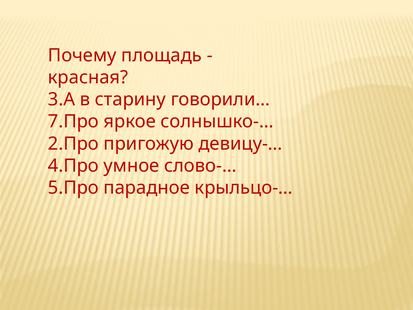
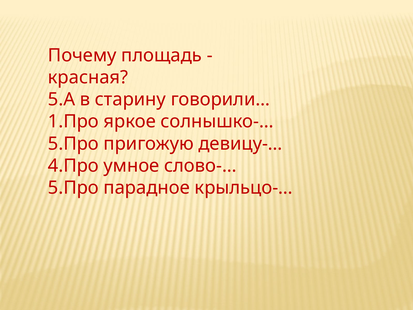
3.А: 3.А -> 5.А (61, 99)
7.Про: 7.Про -> 1.Про (73, 121)
2.Про: 2.Про -> 5.Про (73, 144)
